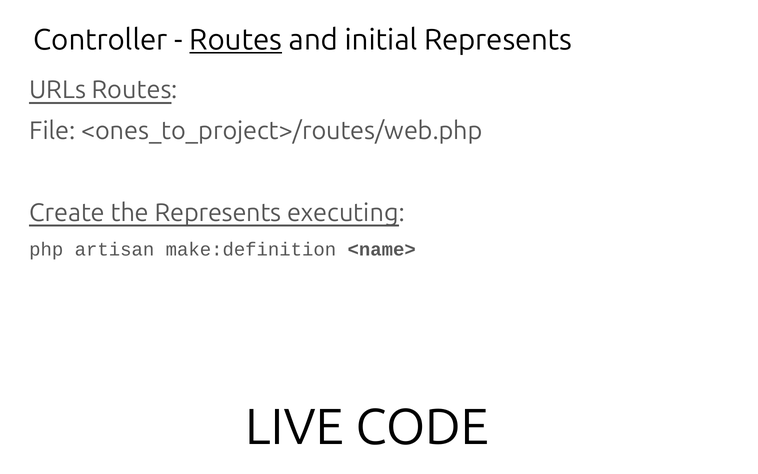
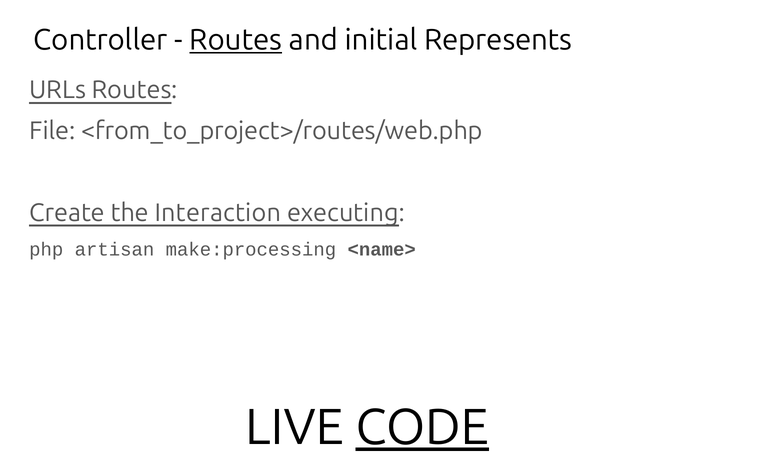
<ones_to_project>/routes/web.php: <ones_to_project>/routes/web.php -> <from_to_project>/routes/web.php (282, 131)
the Represents: Represents -> Interaction (218, 213)
make:definition: make:definition -> make:processing (251, 249)
CODE underline: none -> present (422, 427)
